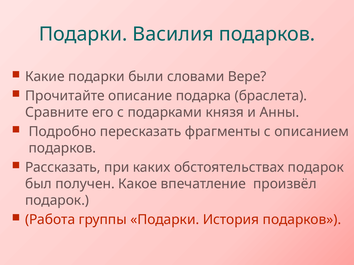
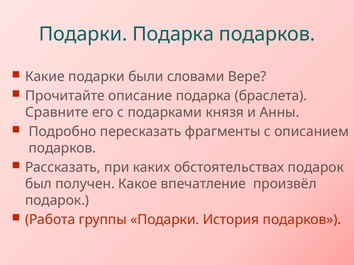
Подарки Василия: Василия -> Подарка (173, 34)
